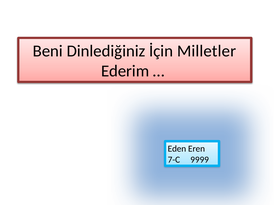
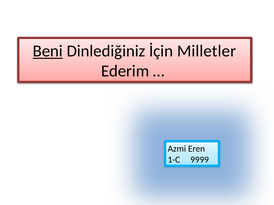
Beni underline: none -> present (48, 51)
Eden: Eden -> Azmi (177, 149)
7-C: 7-C -> 1-C (174, 160)
